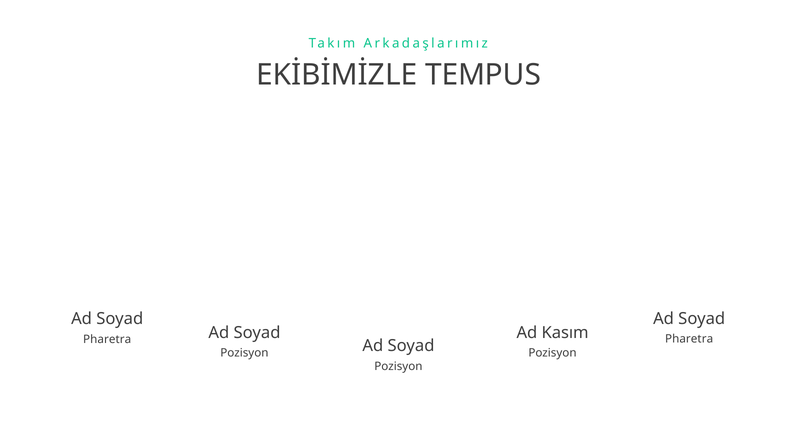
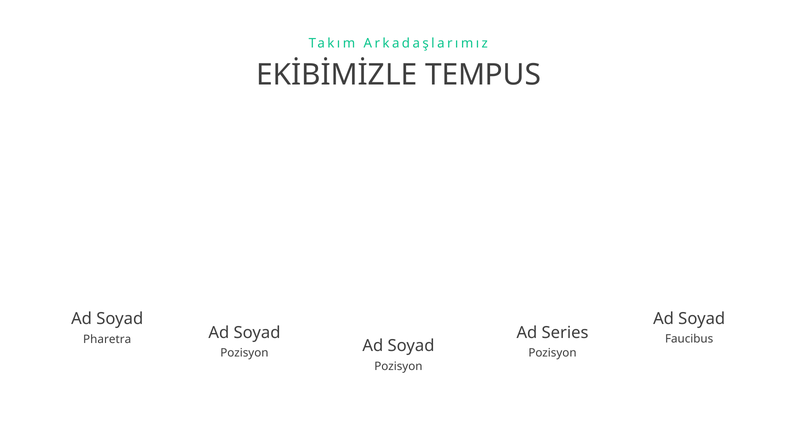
Kasım: Kasım -> Series (565, 333)
Pharetra: Pharetra -> Faucibus (689, 339)
